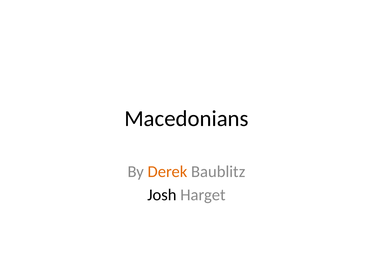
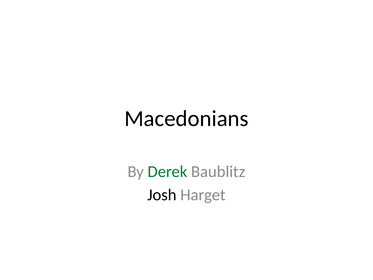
Derek colour: orange -> green (168, 171)
